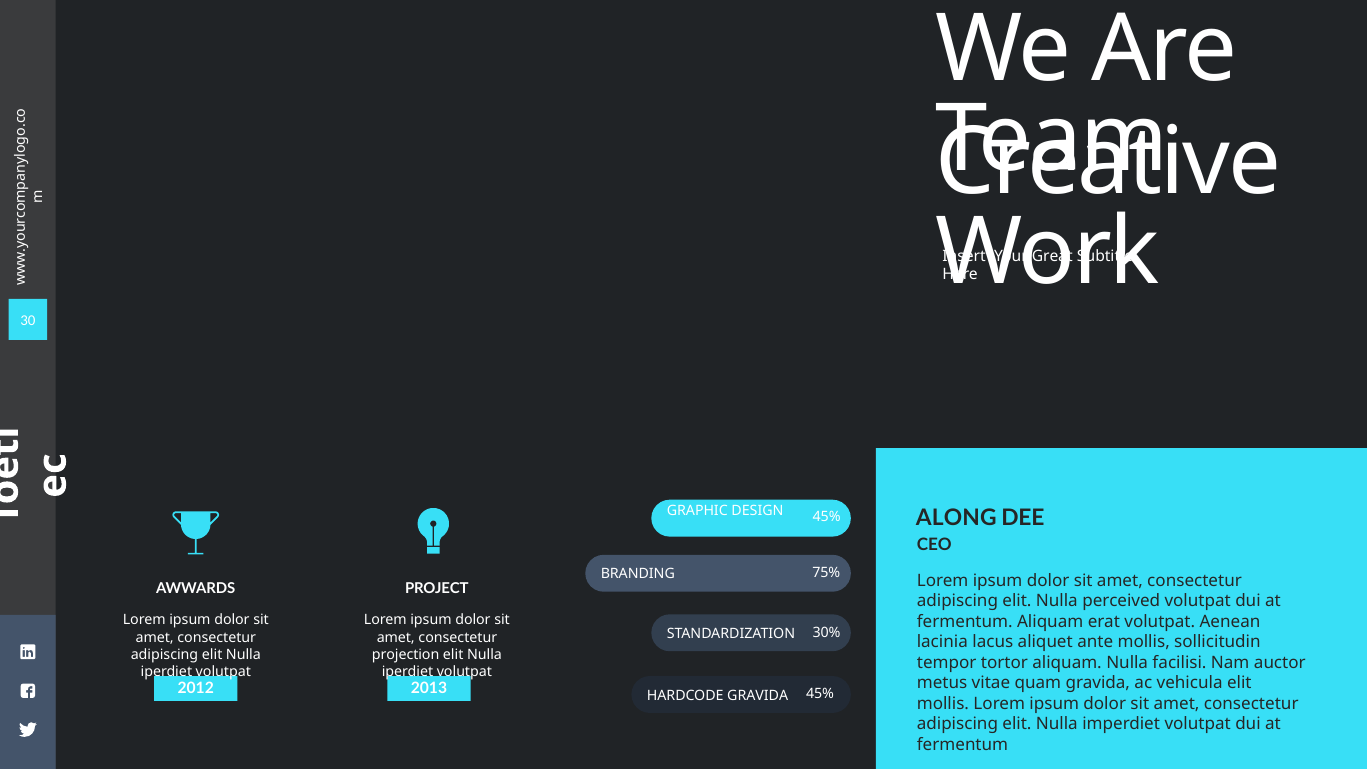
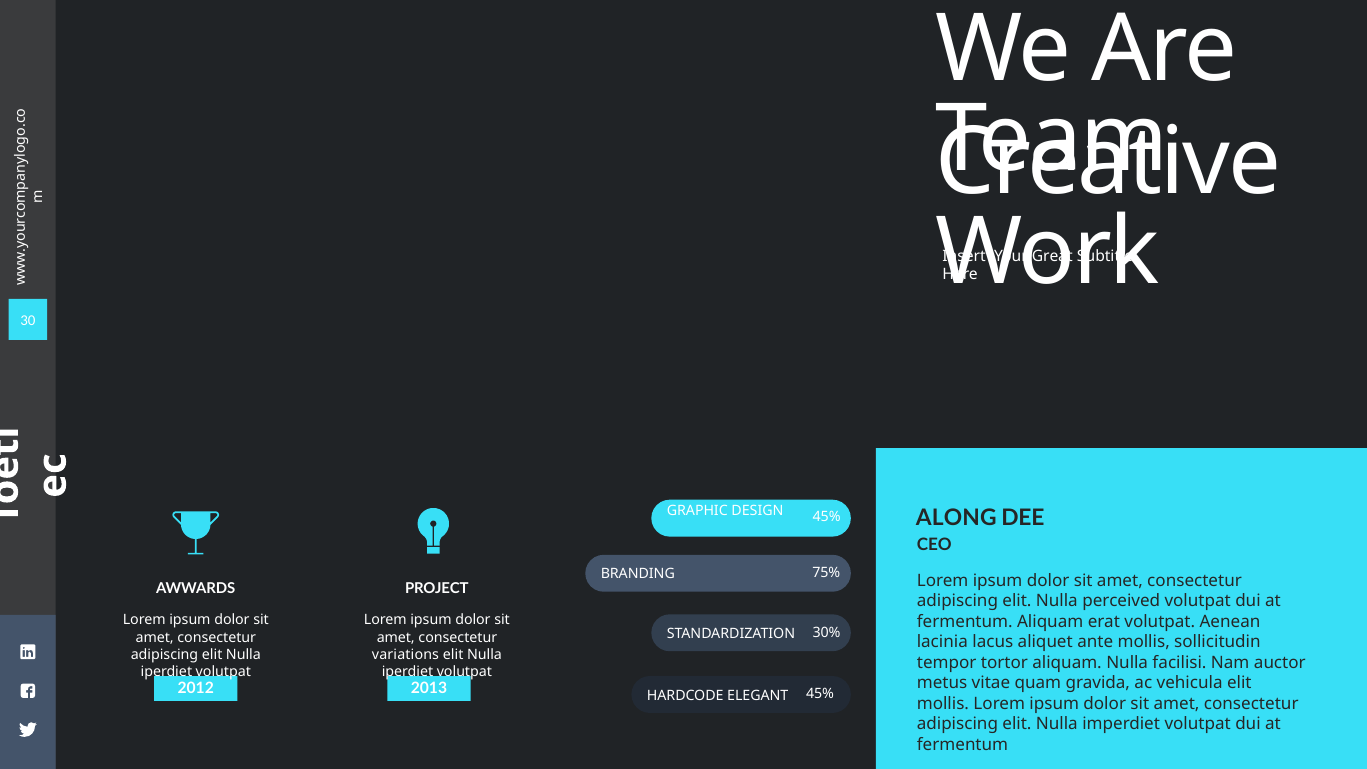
projection: projection -> variations (405, 654)
HARDCODE GRAVIDA: GRAVIDA -> ELEGANT (758, 695)
